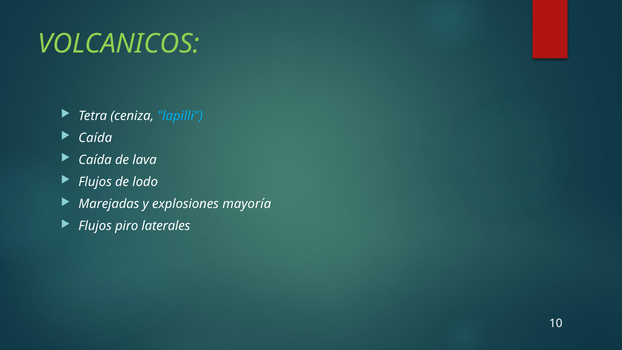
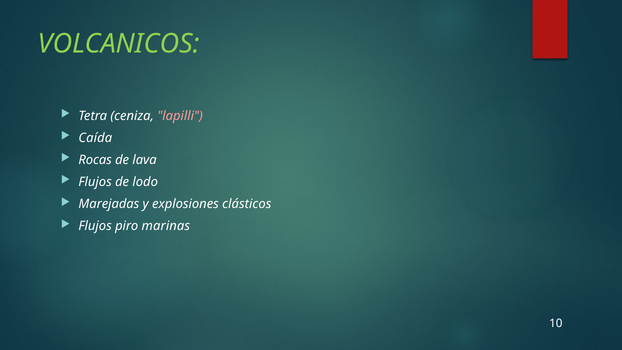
lapilli colour: light blue -> pink (180, 116)
Caída: Caída -> Rocas (95, 160)
mayoría: mayoría -> clásticos (247, 204)
laterales: laterales -> marinas (166, 226)
